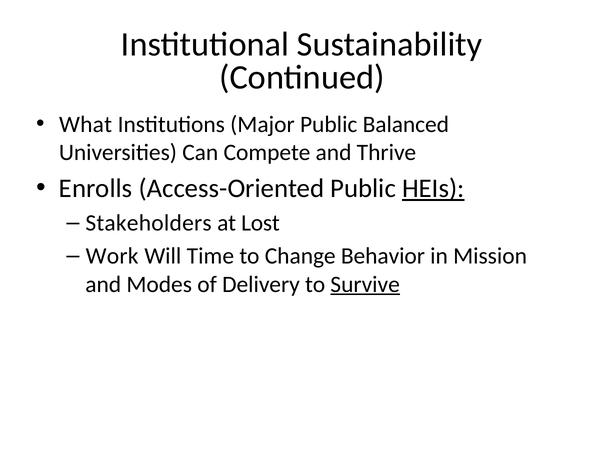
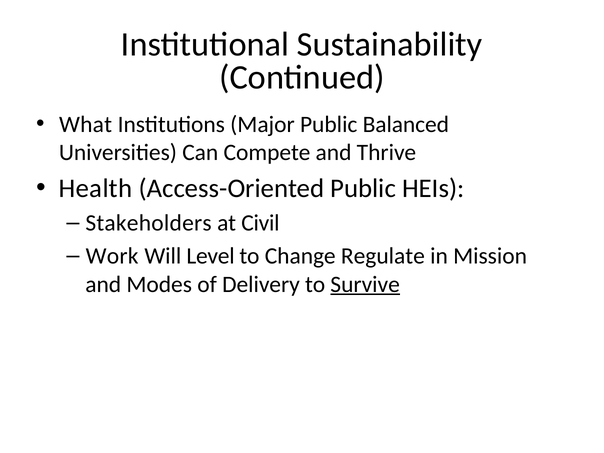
Enrolls: Enrolls -> Health (96, 188)
HEIs underline: present -> none (433, 188)
Lost: Lost -> Civil (260, 223)
Time: Time -> Level (211, 256)
Behavior: Behavior -> Regulate (383, 256)
